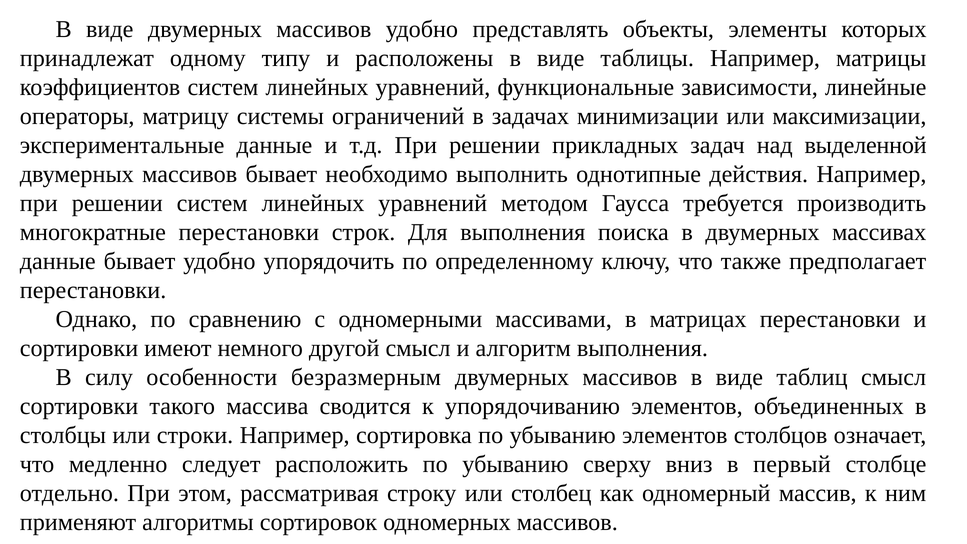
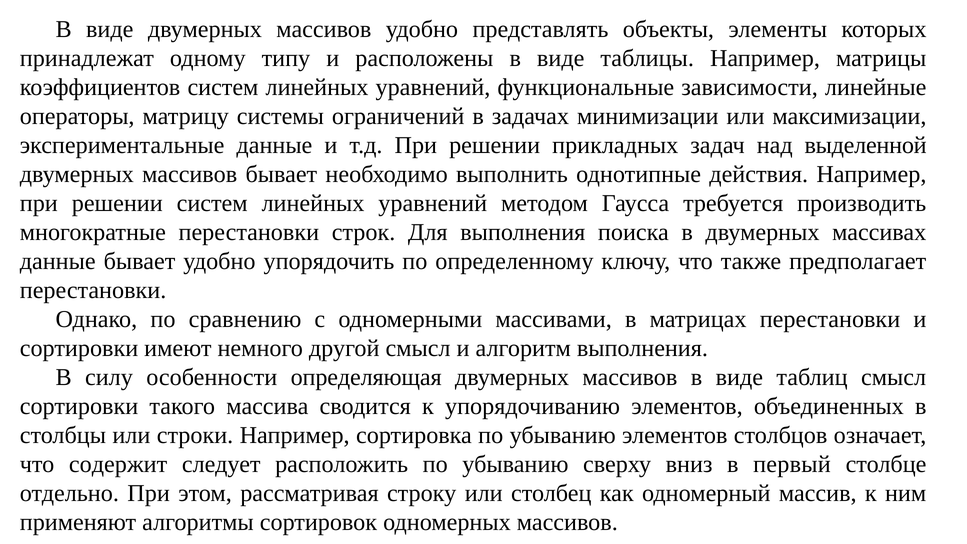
безразмерным: безразмерным -> определяющая (366, 377)
медленно: медленно -> содержит (118, 464)
